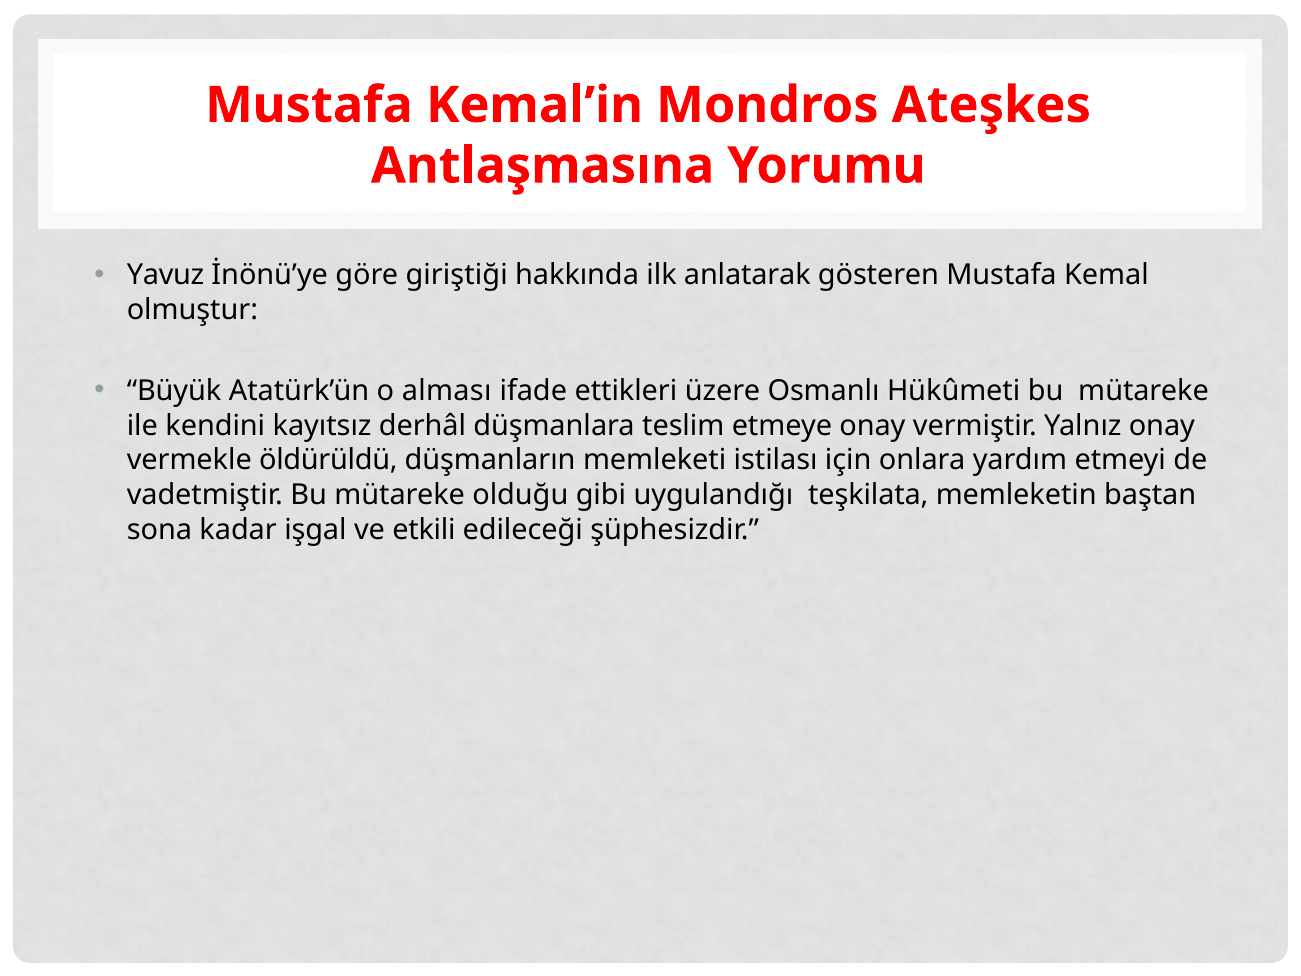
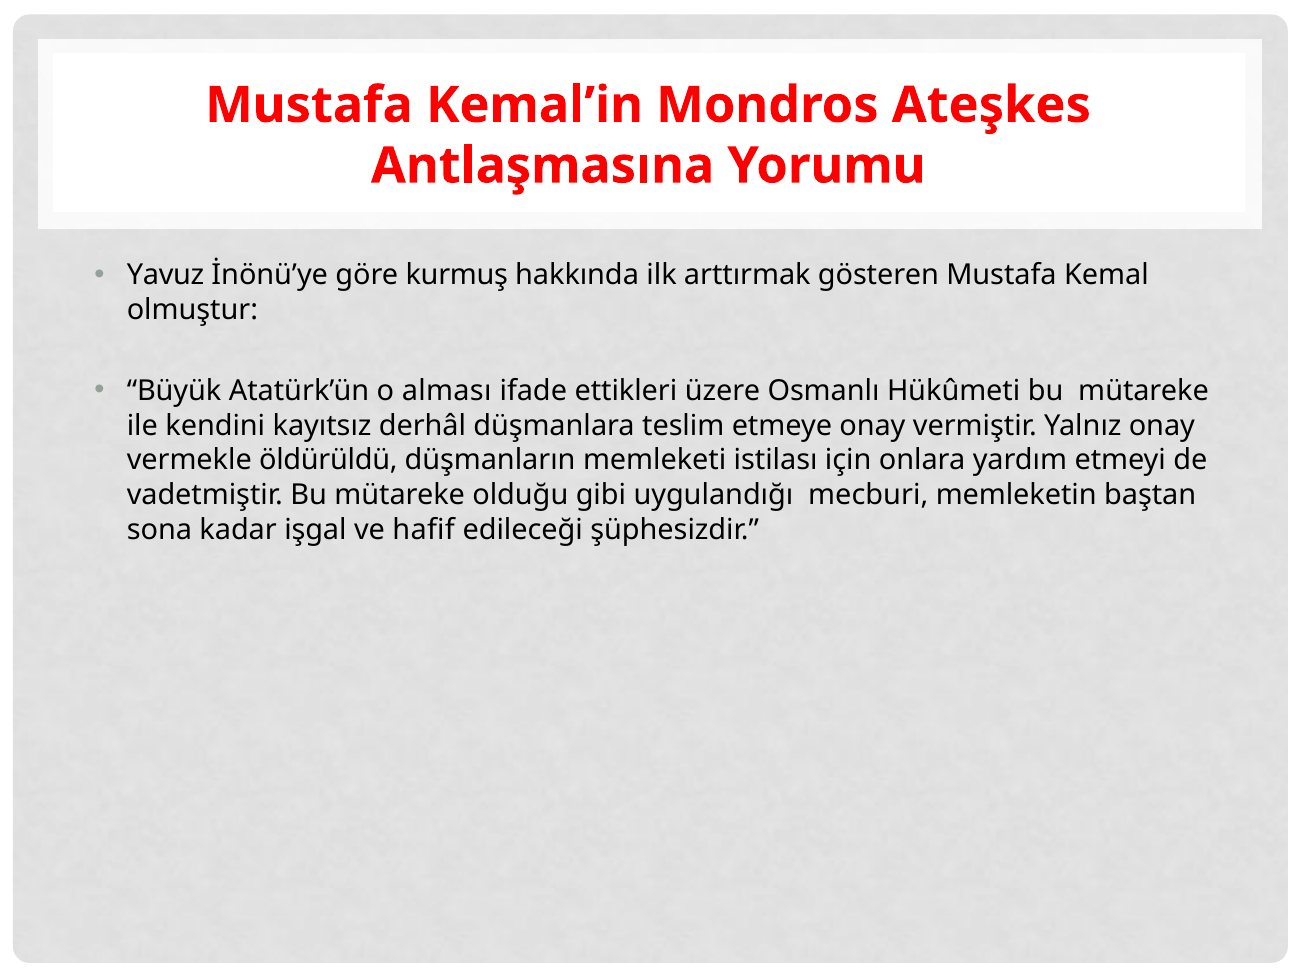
giriştiği: giriştiği -> kurmuş (457, 275)
anlatarak: anlatarak -> arttırmak (747, 275)
teşkilata: teşkilata -> mecburi (868, 495)
etkili: etkili -> hafif (424, 530)
